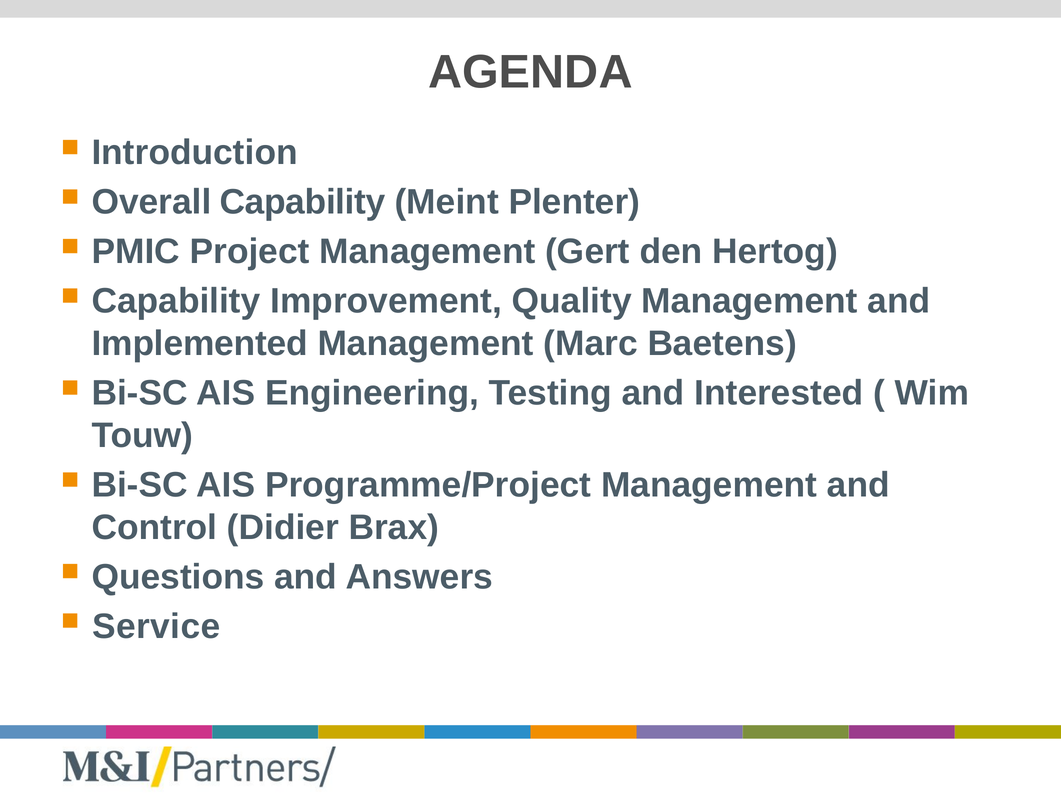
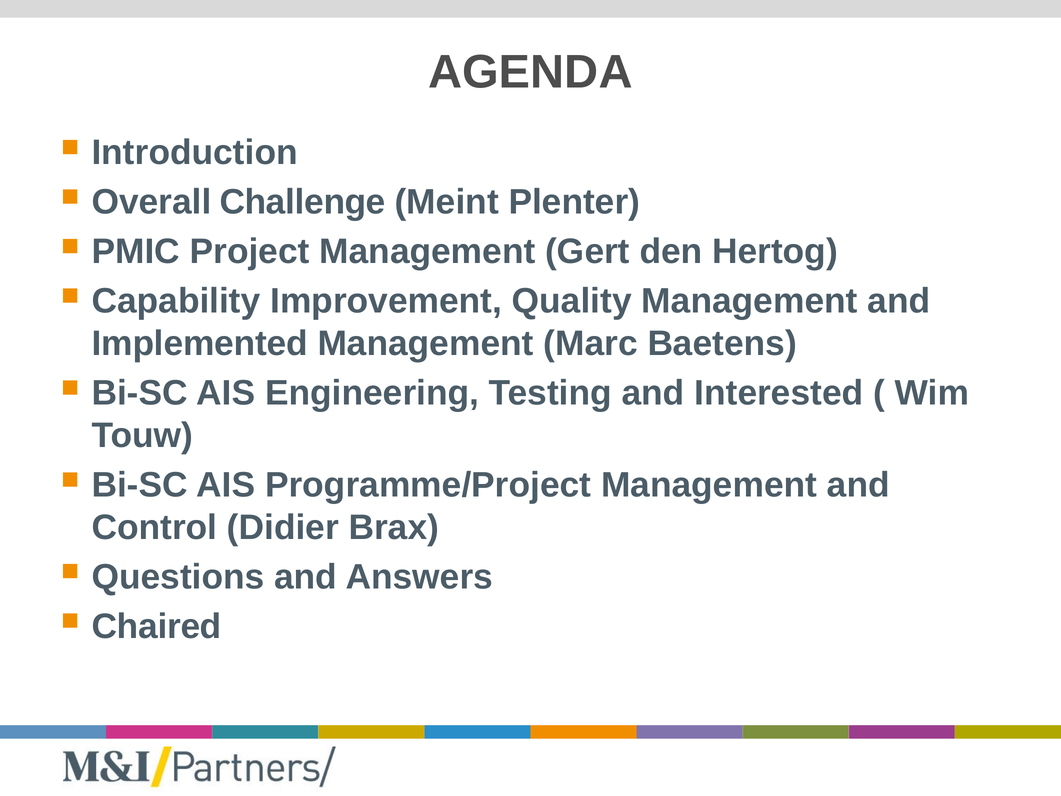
Overall Capability: Capability -> Challenge (303, 202)
Service: Service -> Chaired (157, 626)
